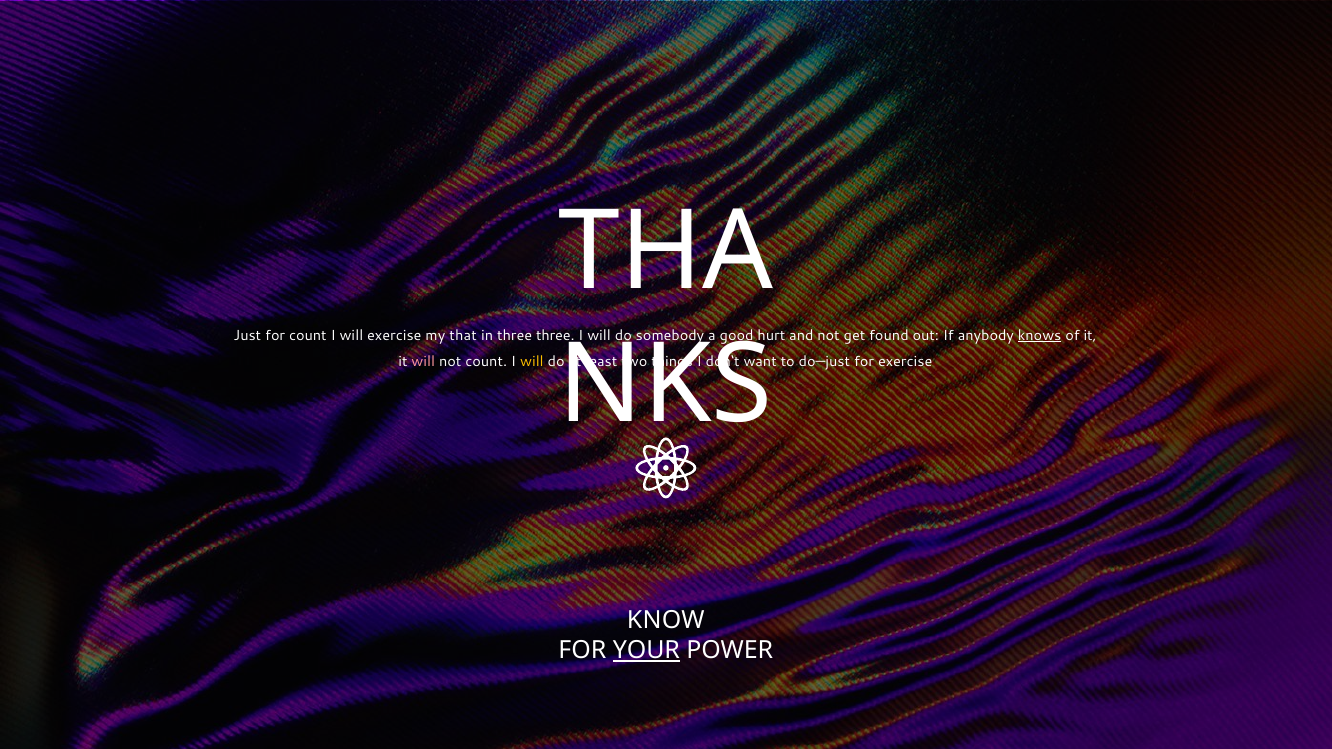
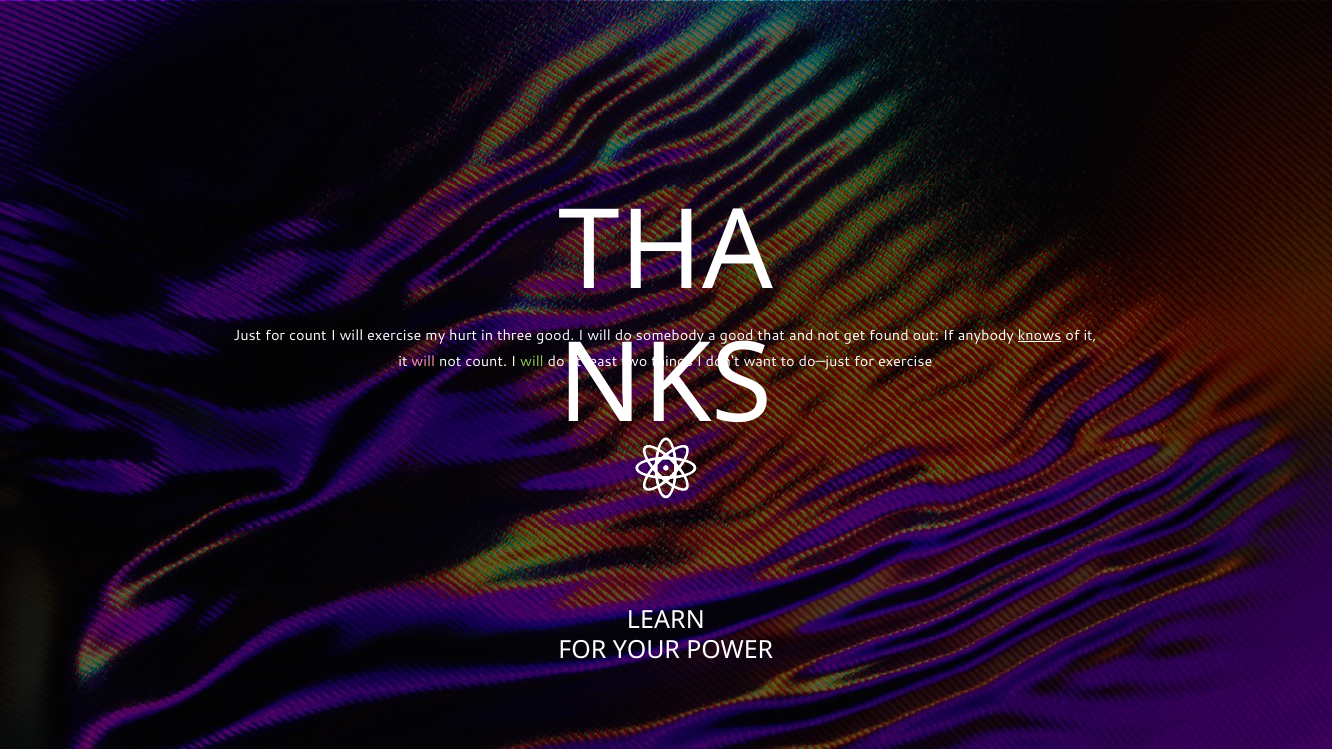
that: that -> hurt (463, 336)
three three: three -> good (555, 336)
hurt: hurt -> that (771, 336)
will colour: yellow -> light green (532, 362)
KNOW: KNOW -> LEARN (666, 621)
YOUR underline: present -> none (646, 651)
